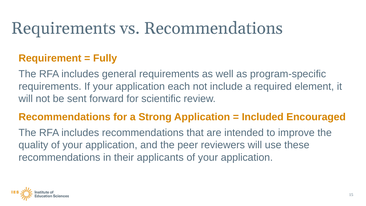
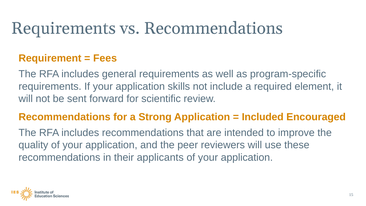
Fully: Fully -> Fees (105, 58)
each: each -> skills (179, 86)
